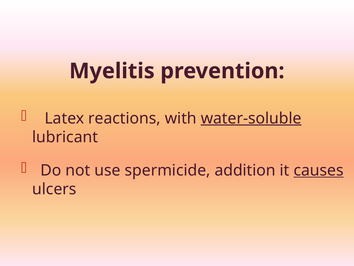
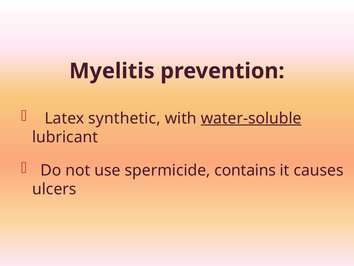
reactions: reactions -> synthetic (124, 118)
addition: addition -> contains (245, 170)
causes underline: present -> none (319, 170)
